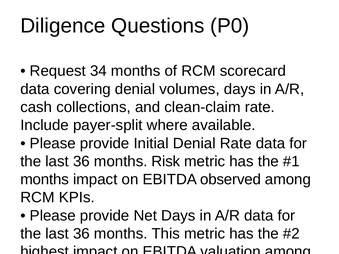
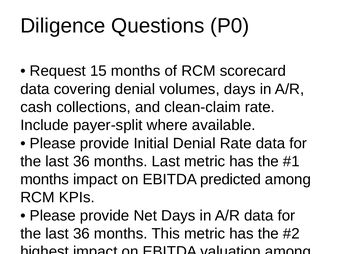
34: 34 -> 15 (98, 71)
months Risk: Risk -> Last (166, 162)
observed: observed -> predicted (231, 180)
